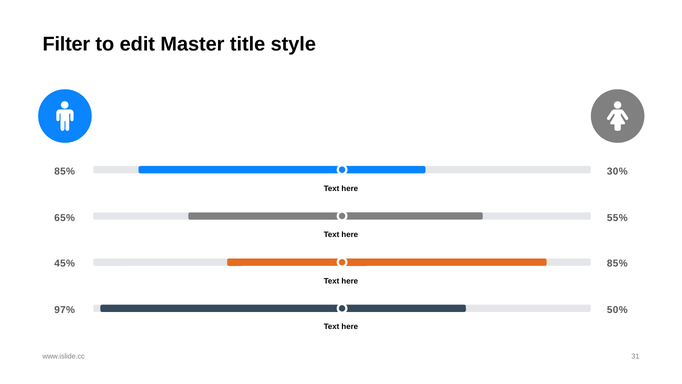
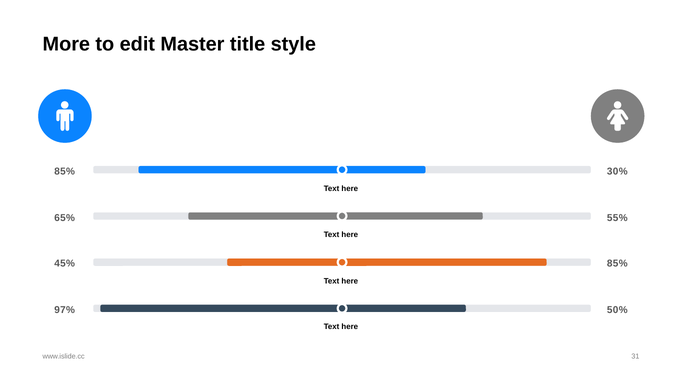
Filter: Filter -> More (66, 44)
